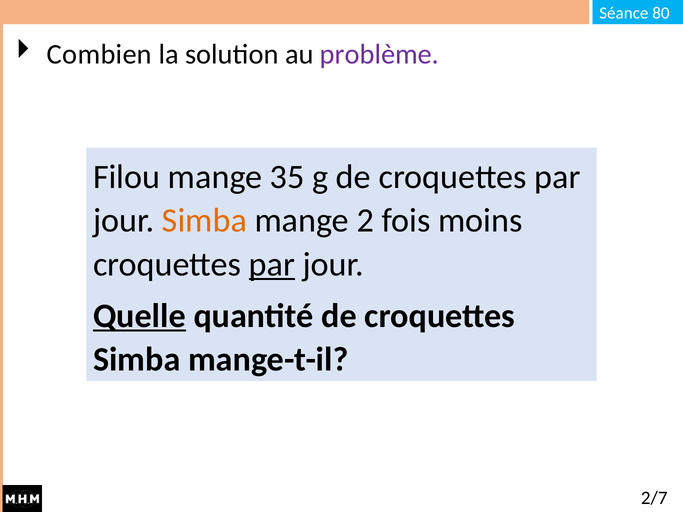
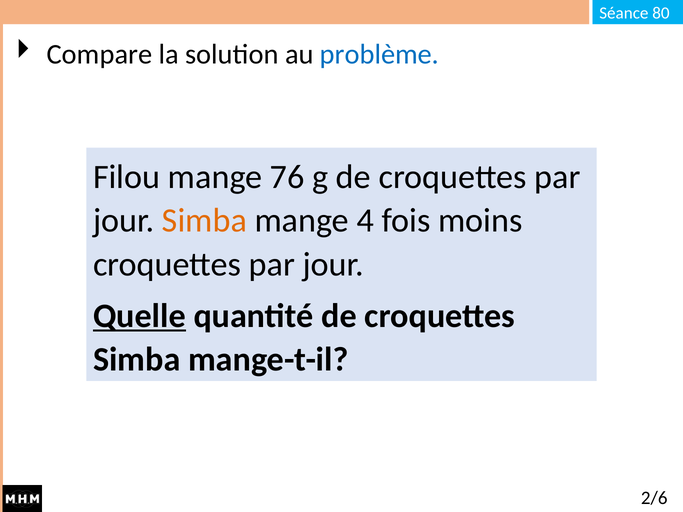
Combien: Combien -> Compare (100, 54)
problème colour: purple -> blue (380, 54)
35: 35 -> 76 (287, 177)
2: 2 -> 4 (365, 221)
par underline: present -> none (272, 264)
2/7: 2/7 -> 2/6 (654, 498)
